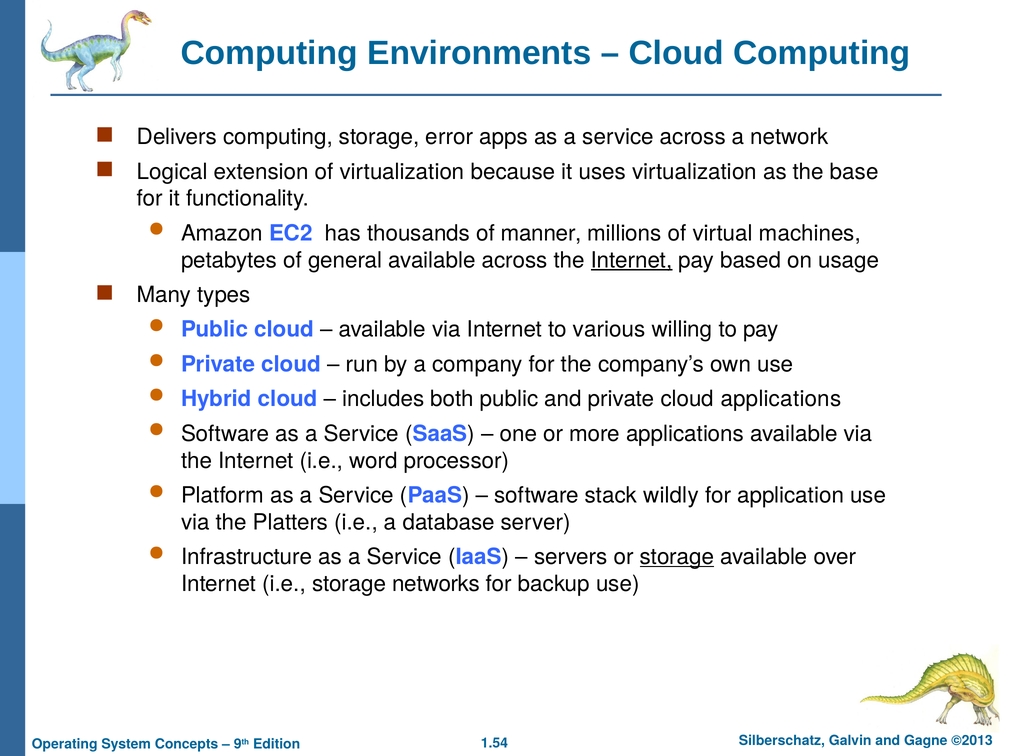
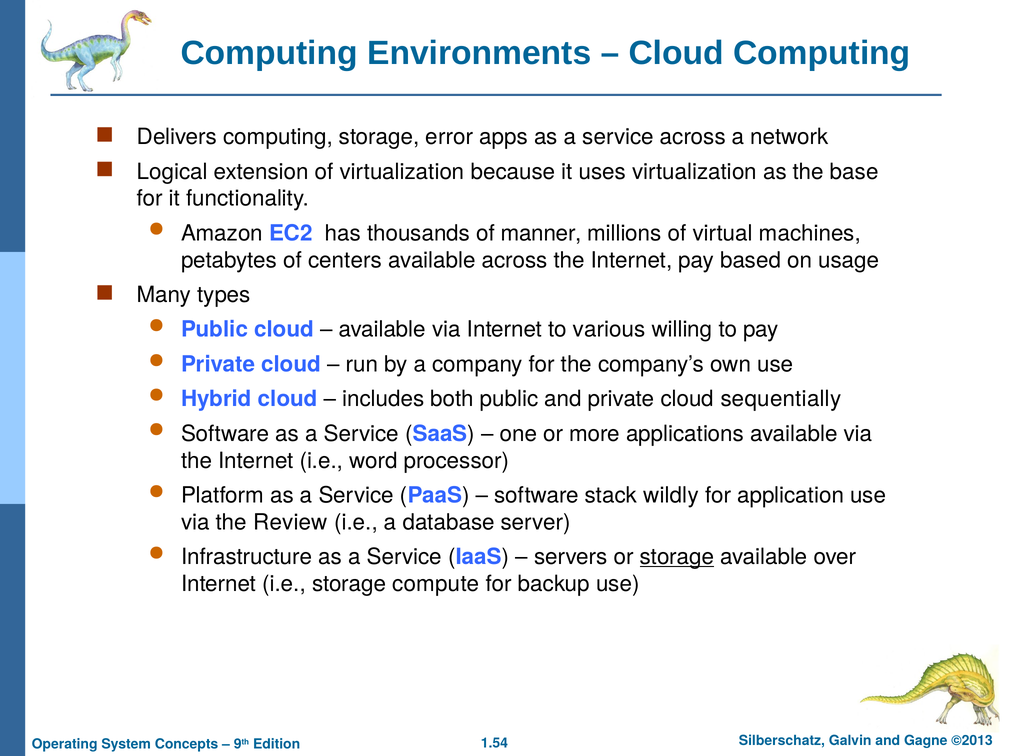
general: general -> centers (345, 260)
Internet underline: present -> none (632, 260)
cloud applications: applications -> sequentially (781, 399)
Platters: Platters -> Review (290, 523)
networks: networks -> compute (436, 584)
